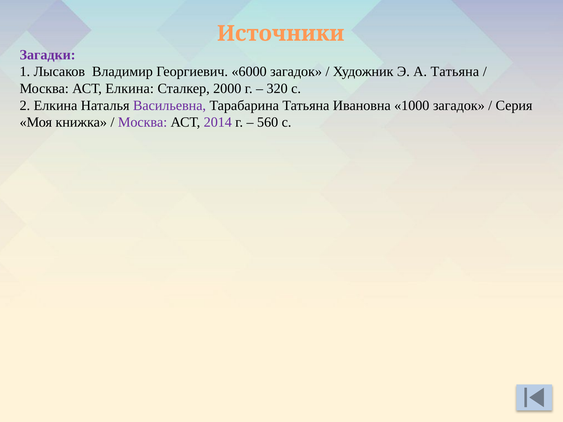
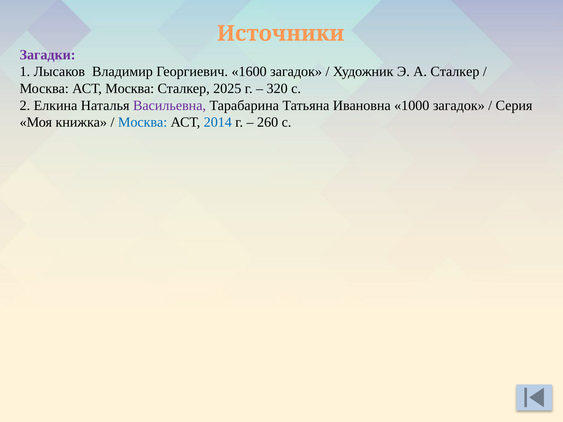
6000: 6000 -> 1600 (249, 72)
А Татьяна: Татьяна -> Сталкер (455, 72)
АСТ Елкина: Елкина -> Москва (130, 89)
2000: 2000 -> 2025 (227, 89)
Москва colour: purple -> blue (143, 122)
2014 colour: purple -> blue (218, 122)
560: 560 -> 260 (268, 122)
